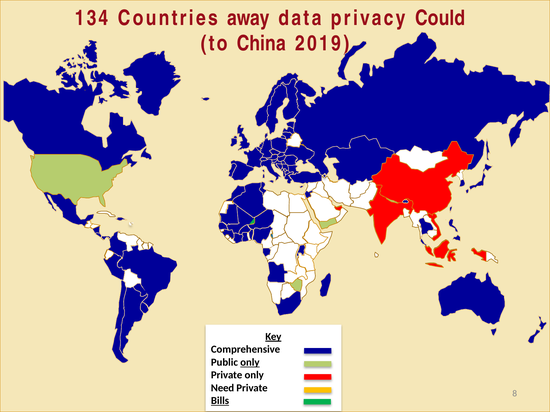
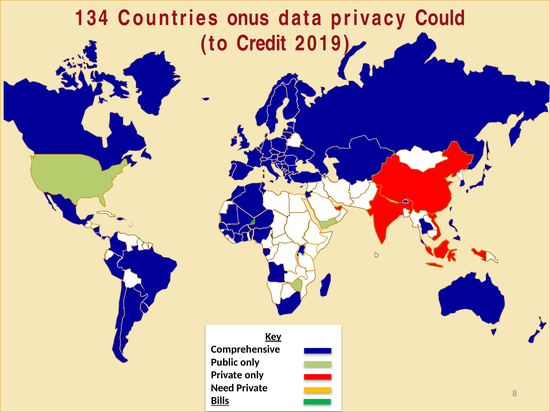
away: away -> onus (248, 18)
China: China -> Credit (261, 44)
only underline: present -> none (250, 363)
